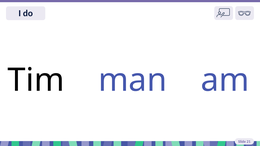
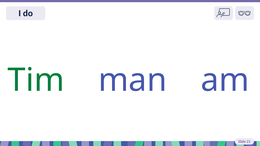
Tim colour: black -> green (36, 80)
